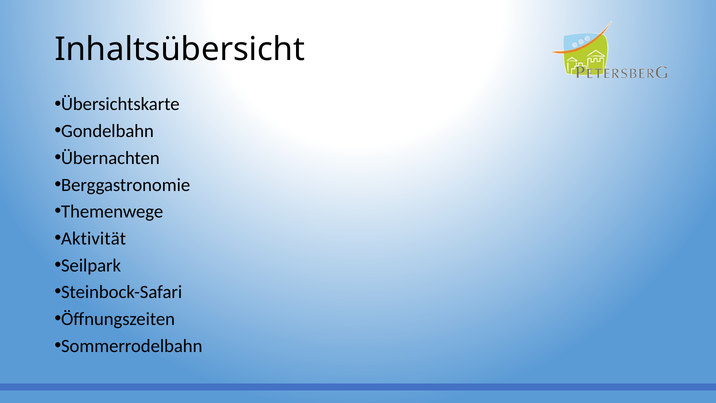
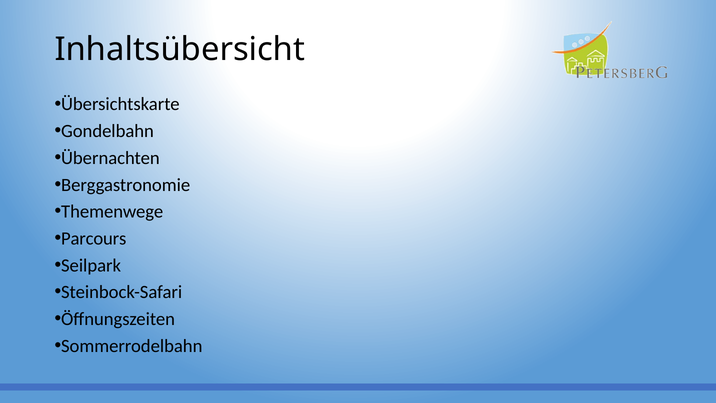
Aktivität: Aktivität -> Parcours (94, 238)
